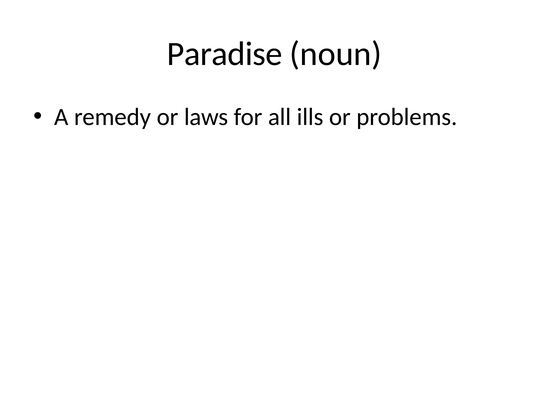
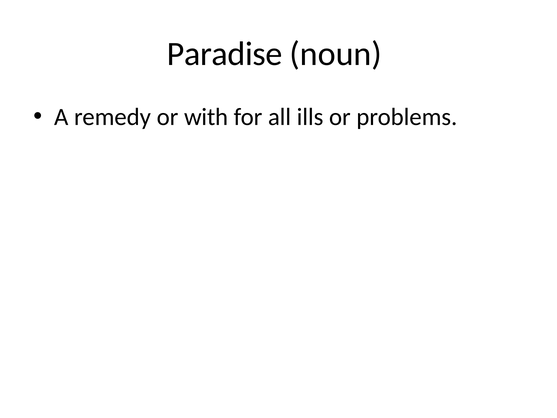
laws: laws -> with (206, 117)
